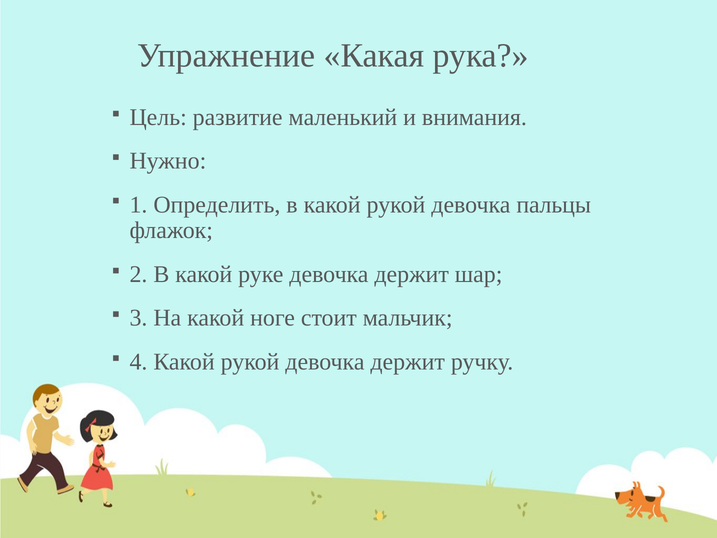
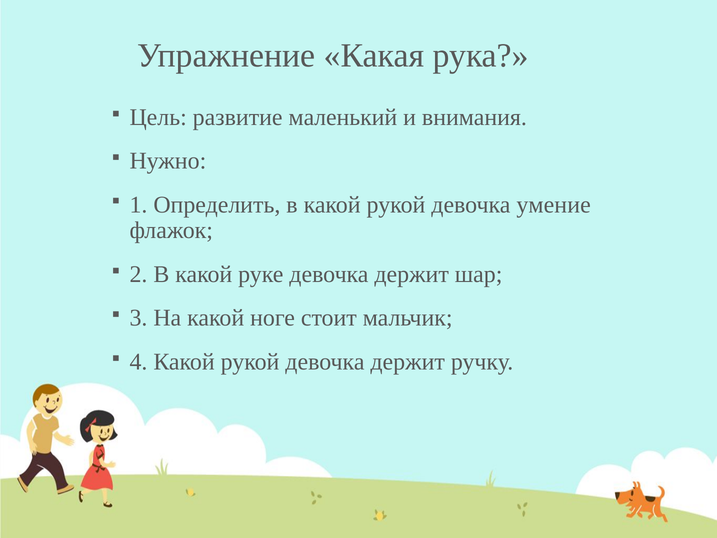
пальцы: пальцы -> умение (554, 205)
